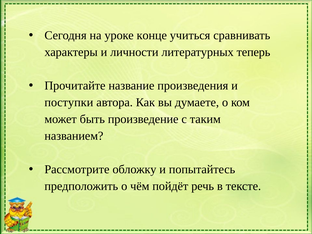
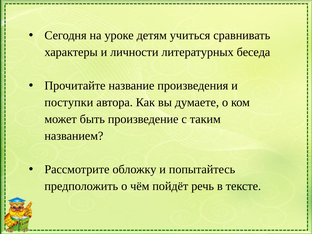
конце: конце -> детям (152, 35)
теперь: теперь -> беседа (253, 52)
